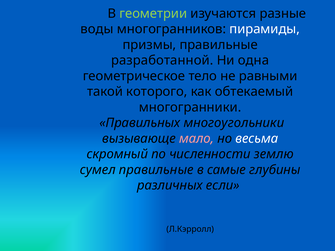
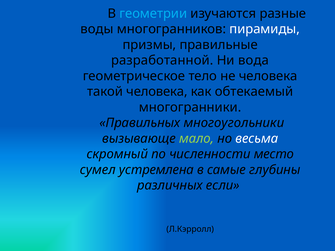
геометрии colour: light green -> light blue (153, 13)
одна: одна -> вода (253, 60)
не равными: равными -> человека (268, 76)
такой которого: которого -> человека (157, 92)
мало colour: pink -> light green (197, 139)
землю: землю -> место (274, 154)
сумел правильные: правильные -> устремлена (156, 170)
